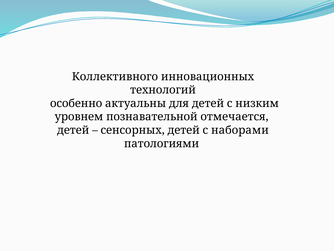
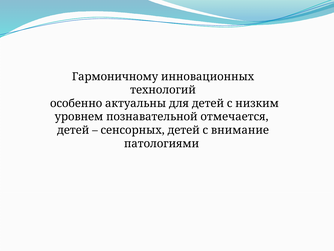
Коллективного: Коллективного -> Гармоничному (115, 76)
наборами: наборами -> внимание (240, 130)
